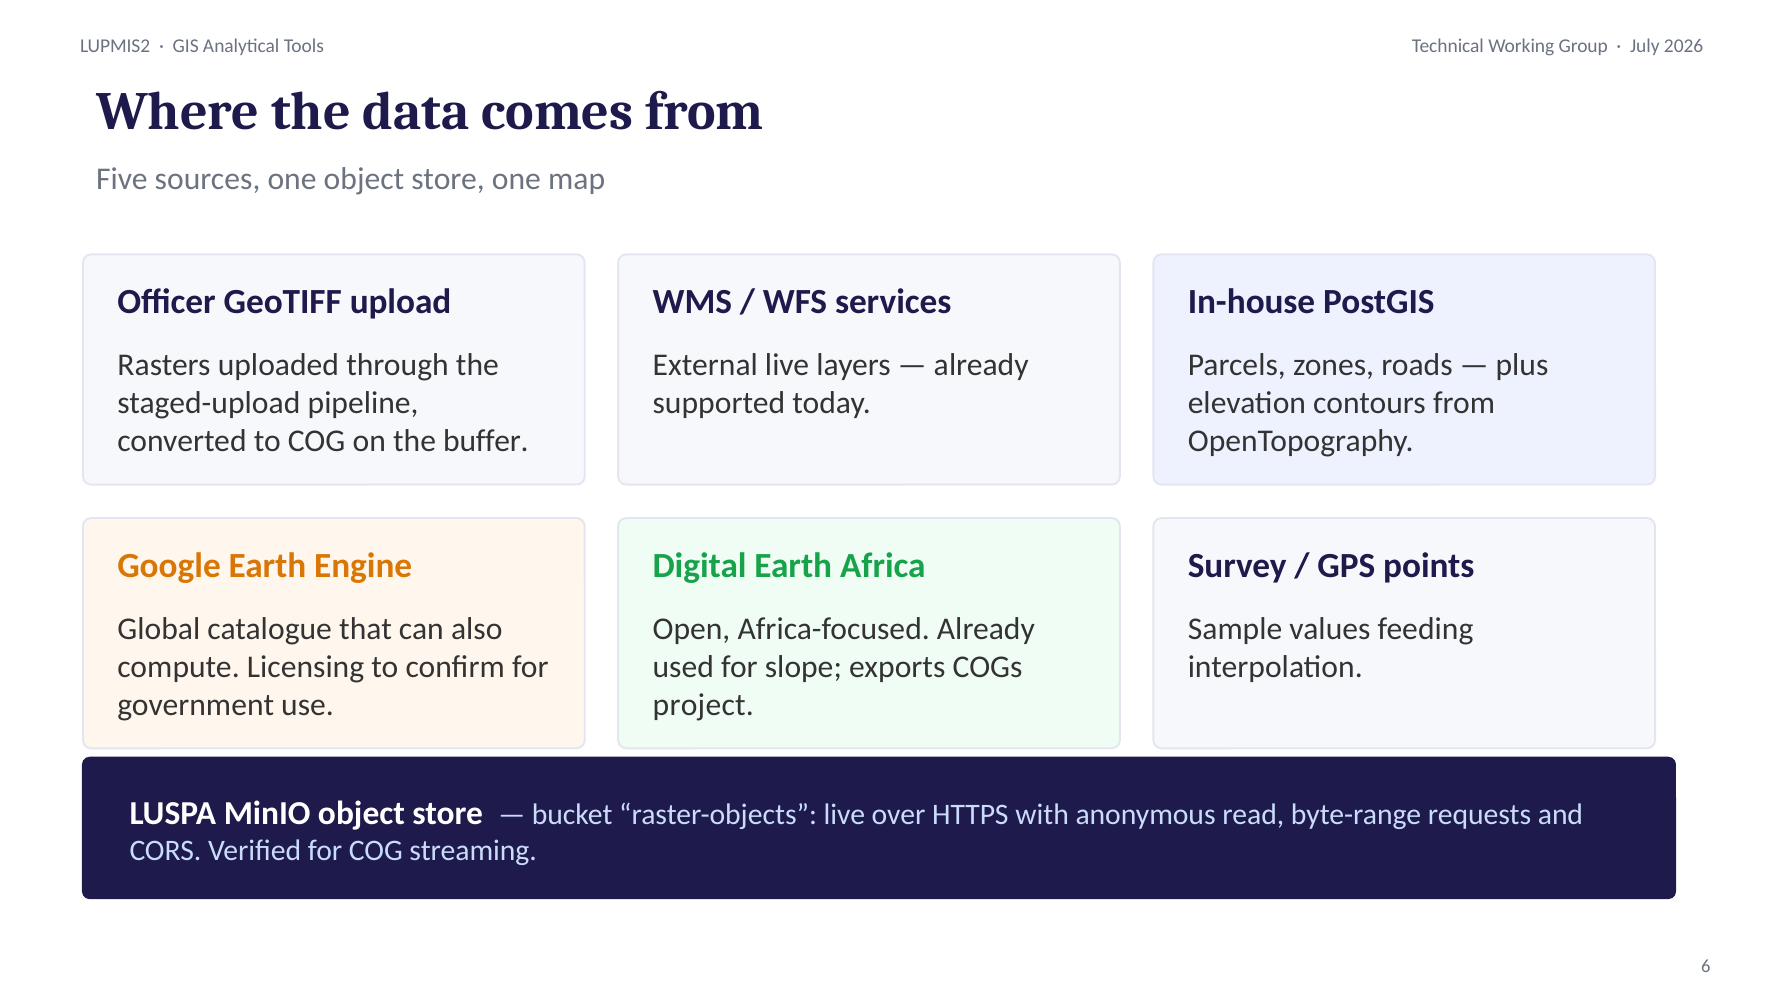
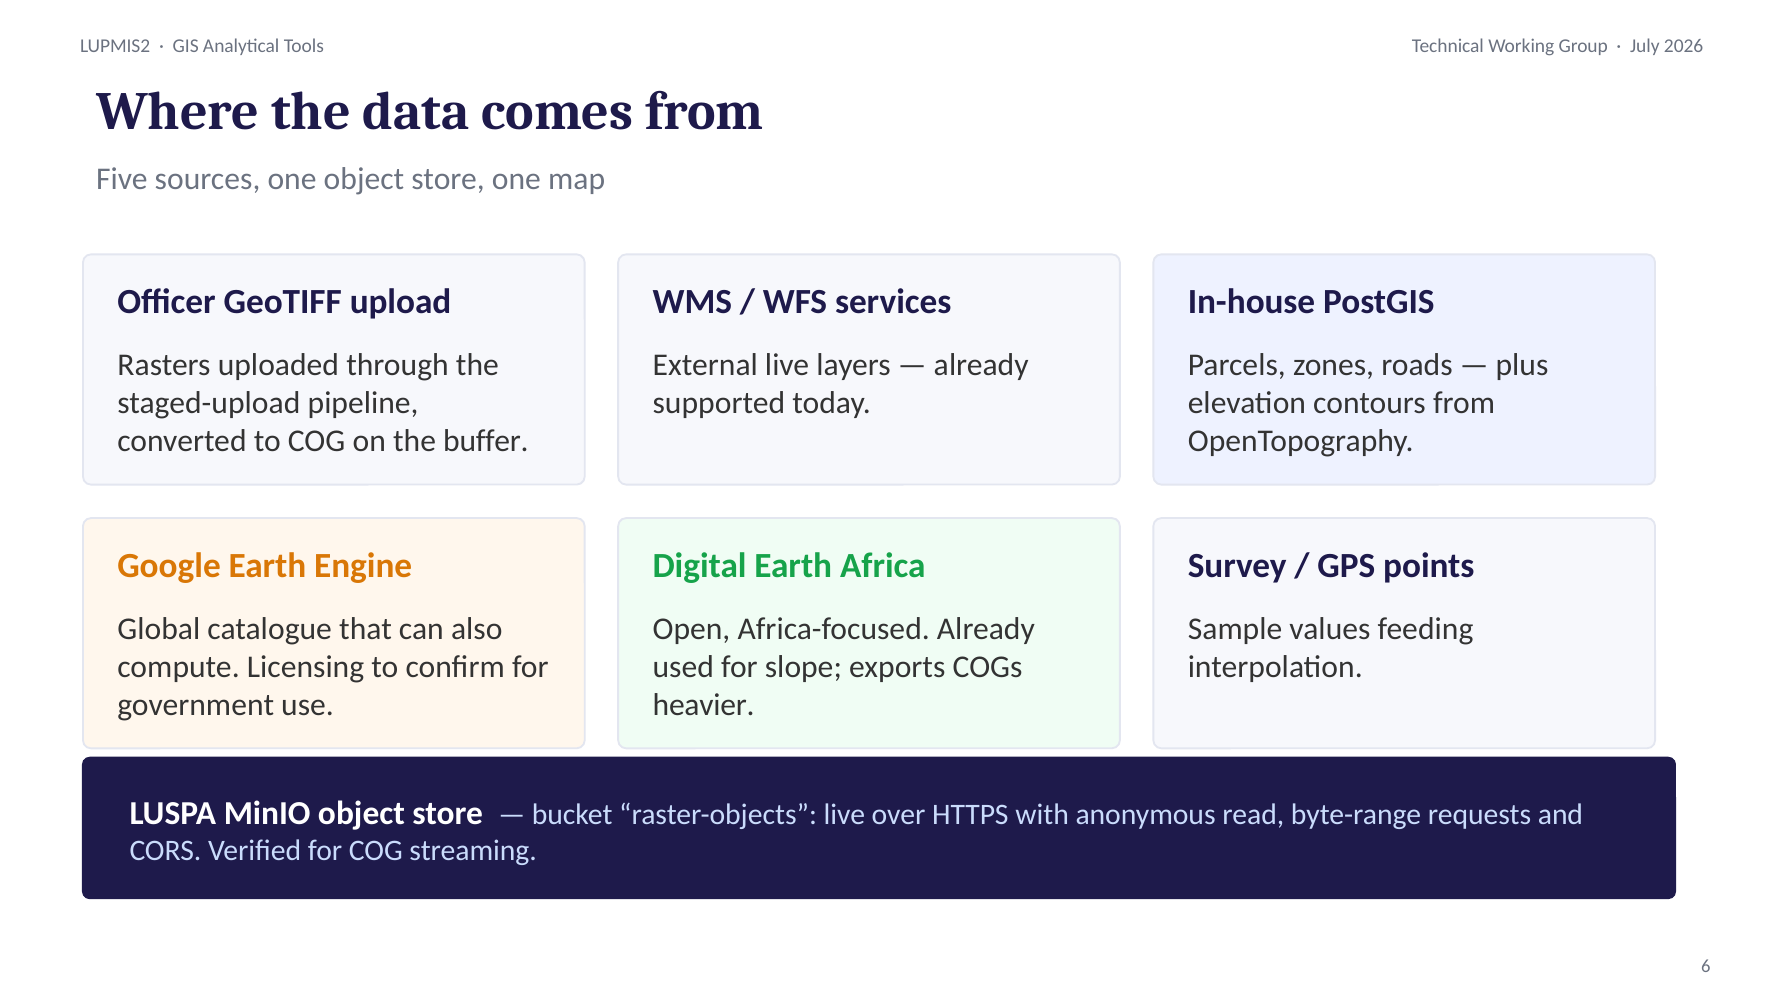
project: project -> heavier (704, 704)
